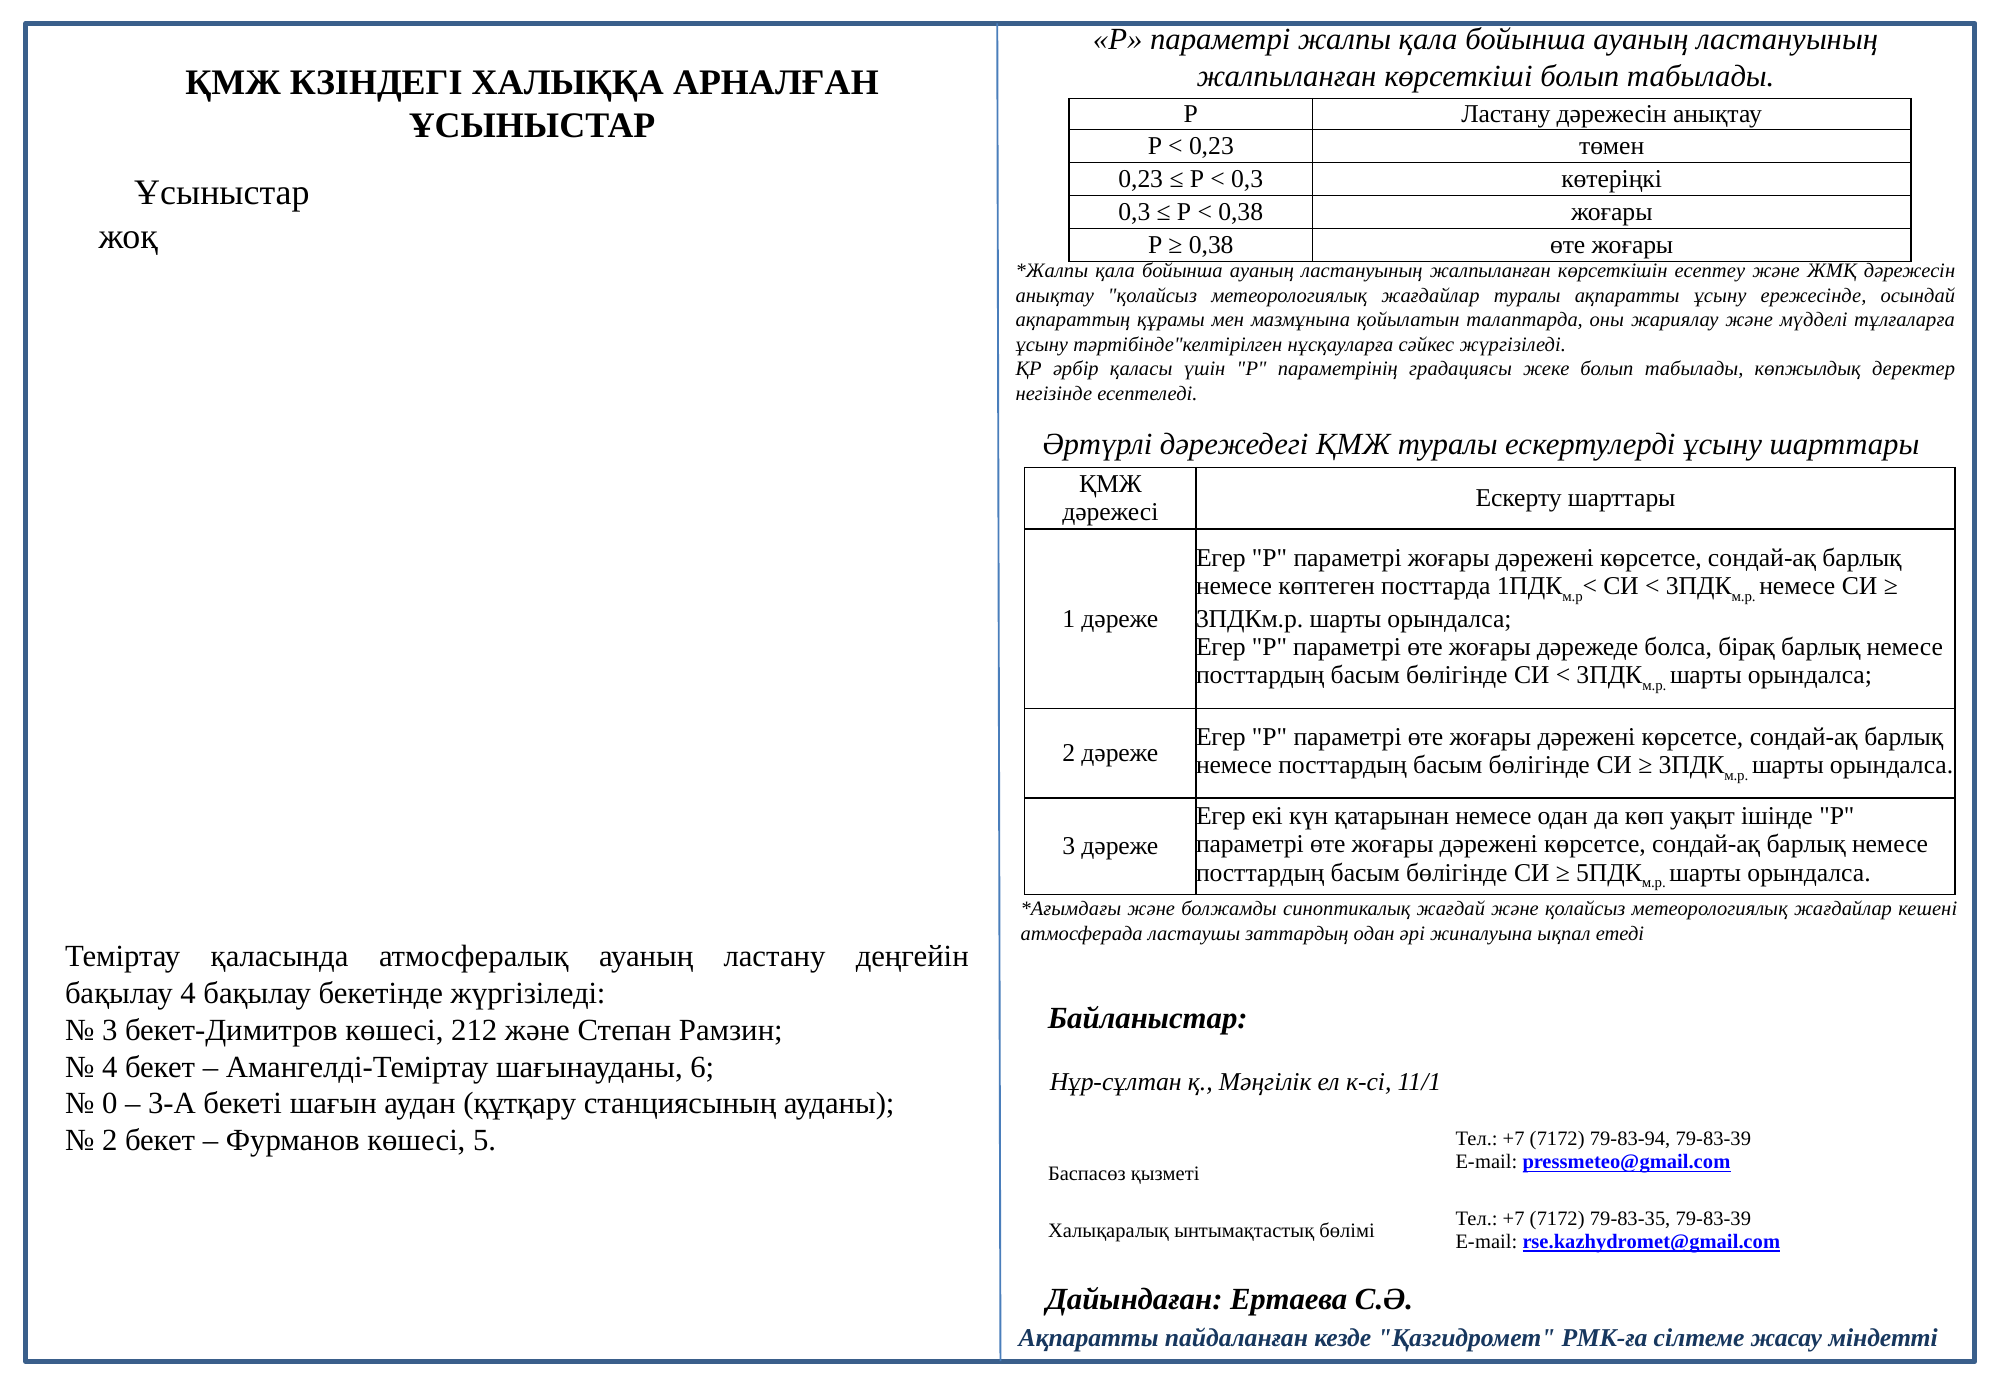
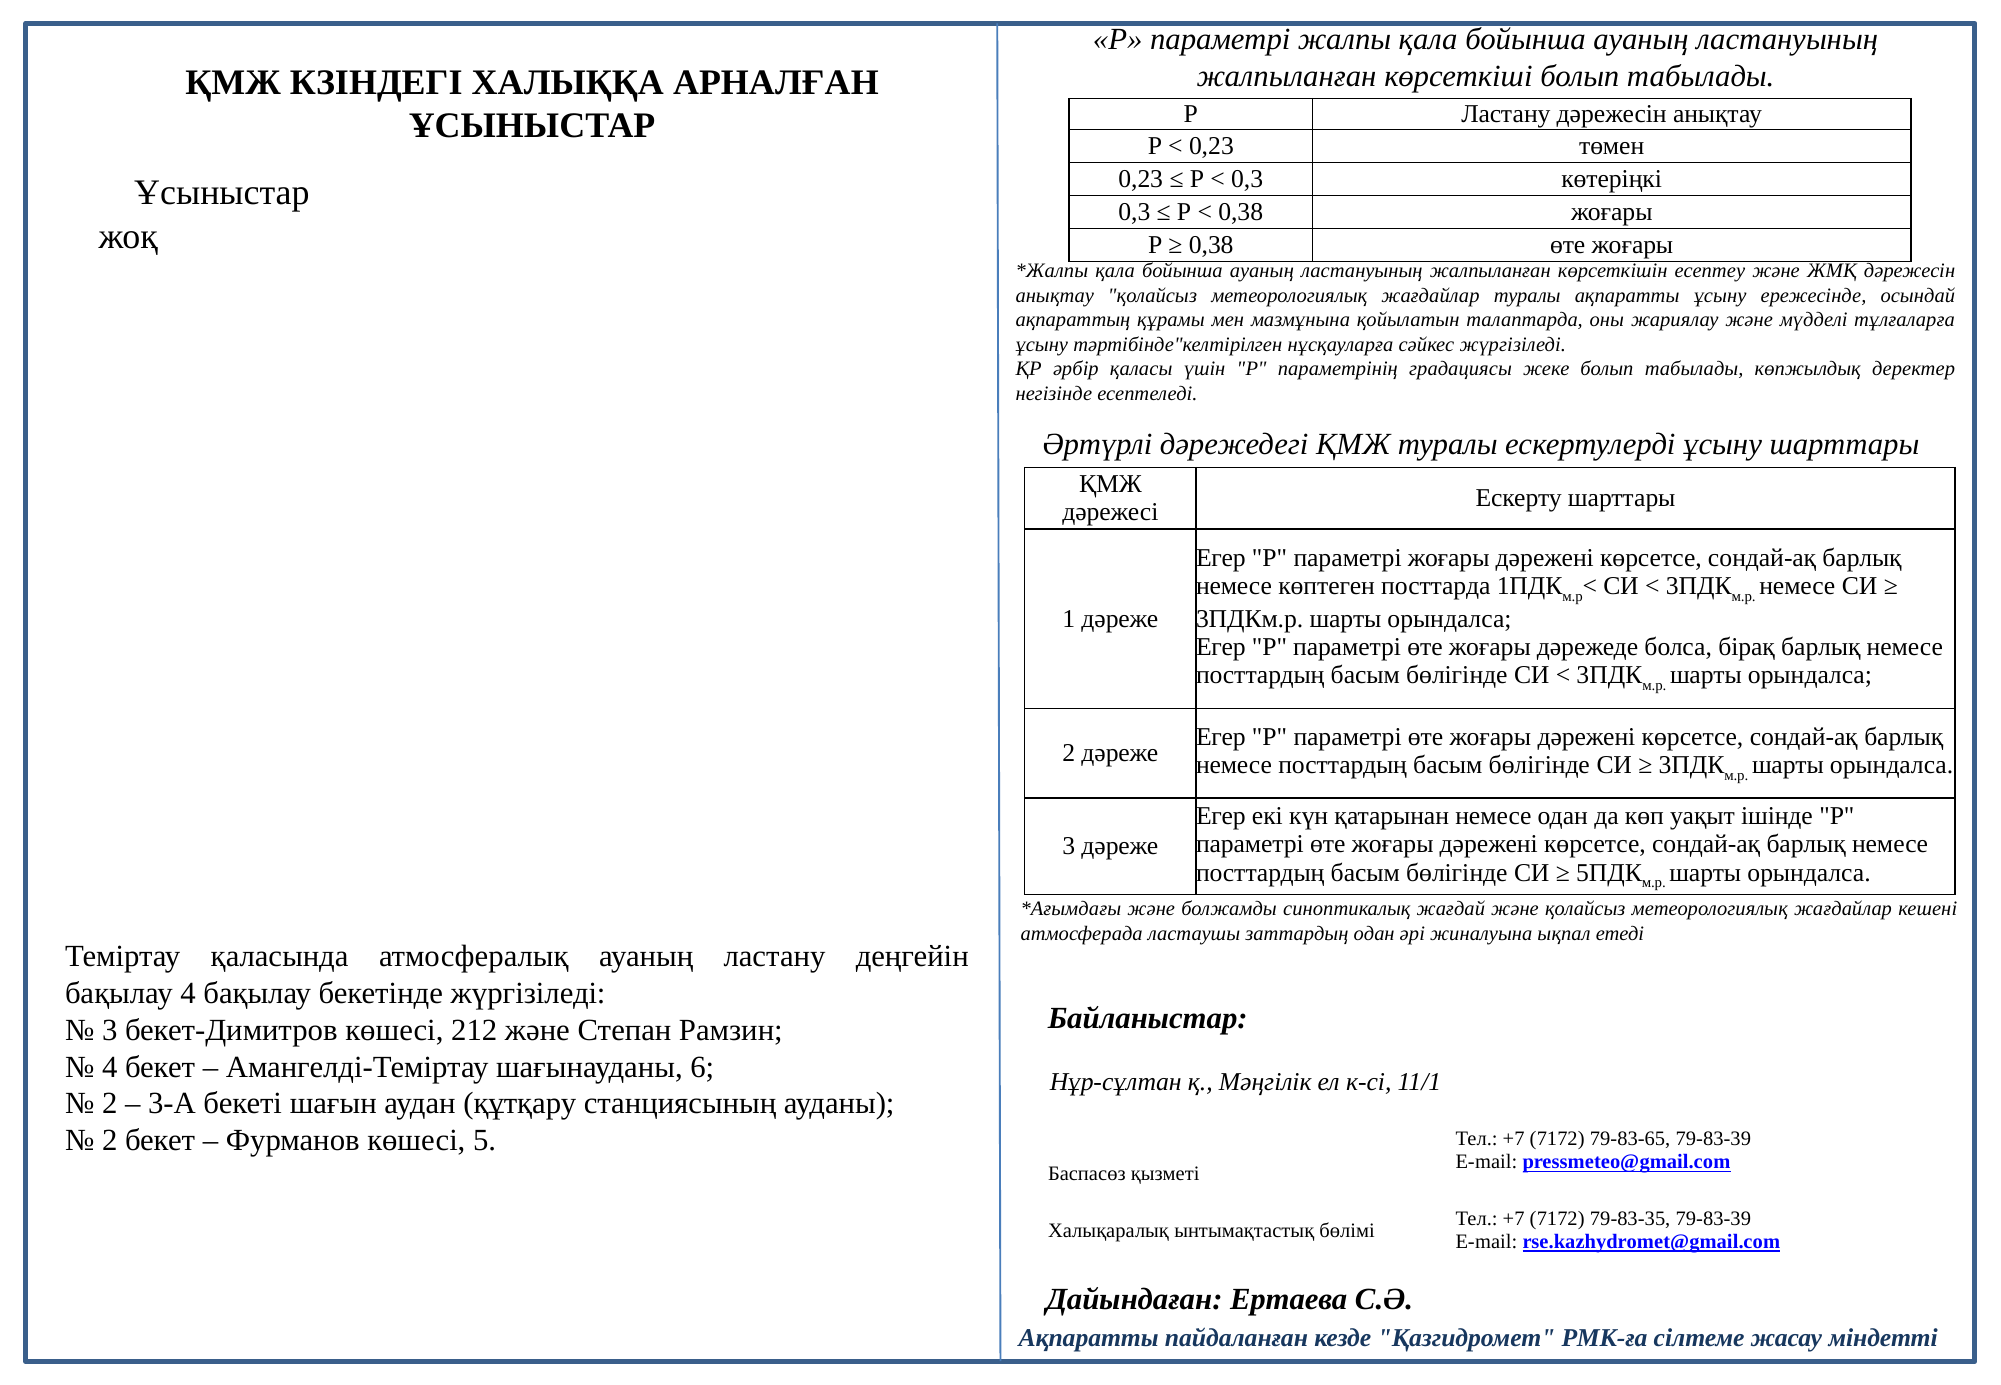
0: 0 -> 2 (110, 1104)
79-83-94: 79-83-94 -> 79-83-65 (1630, 1139)
